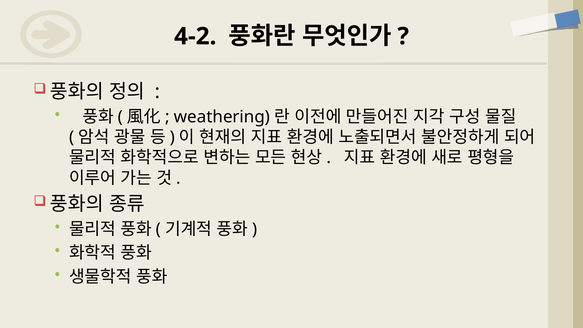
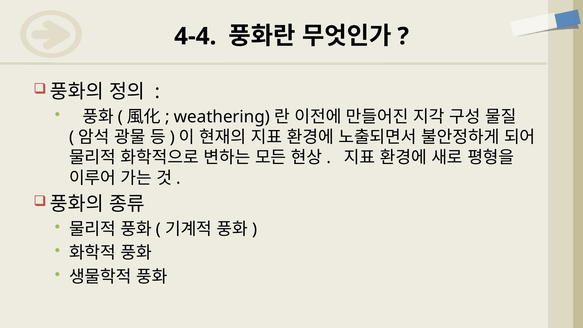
4-2: 4-2 -> 4-4 (195, 36)
